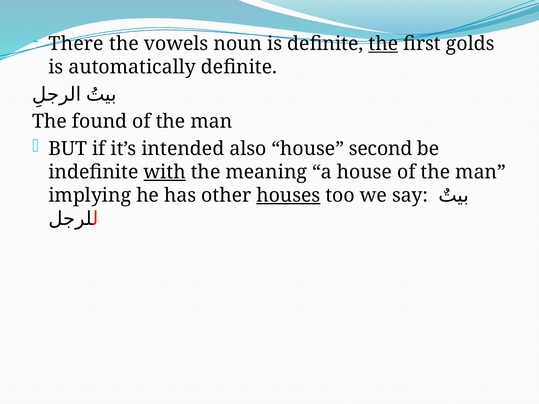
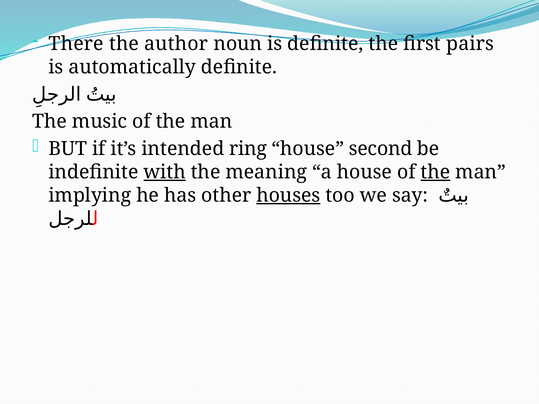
vowels: vowels -> author (176, 44)
the underline: present -> none (383, 44)
golds: golds -> pairs (470, 44)
found: found -> music (100, 122)
also: also -> ring (248, 149)
the underline: none -> present (435, 172)
